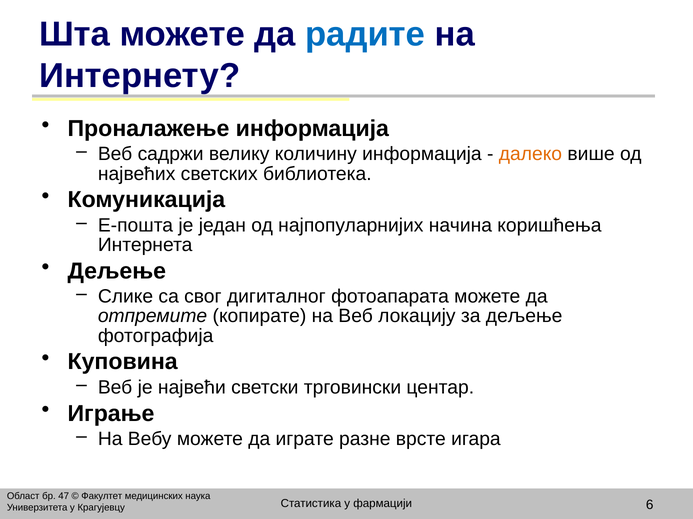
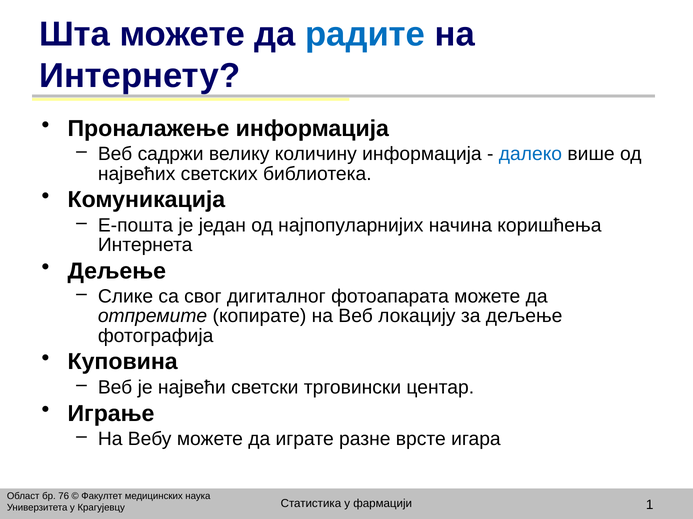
далеко colour: orange -> blue (530, 154)
47: 47 -> 76 (64, 497)
6: 6 -> 1 (650, 506)
